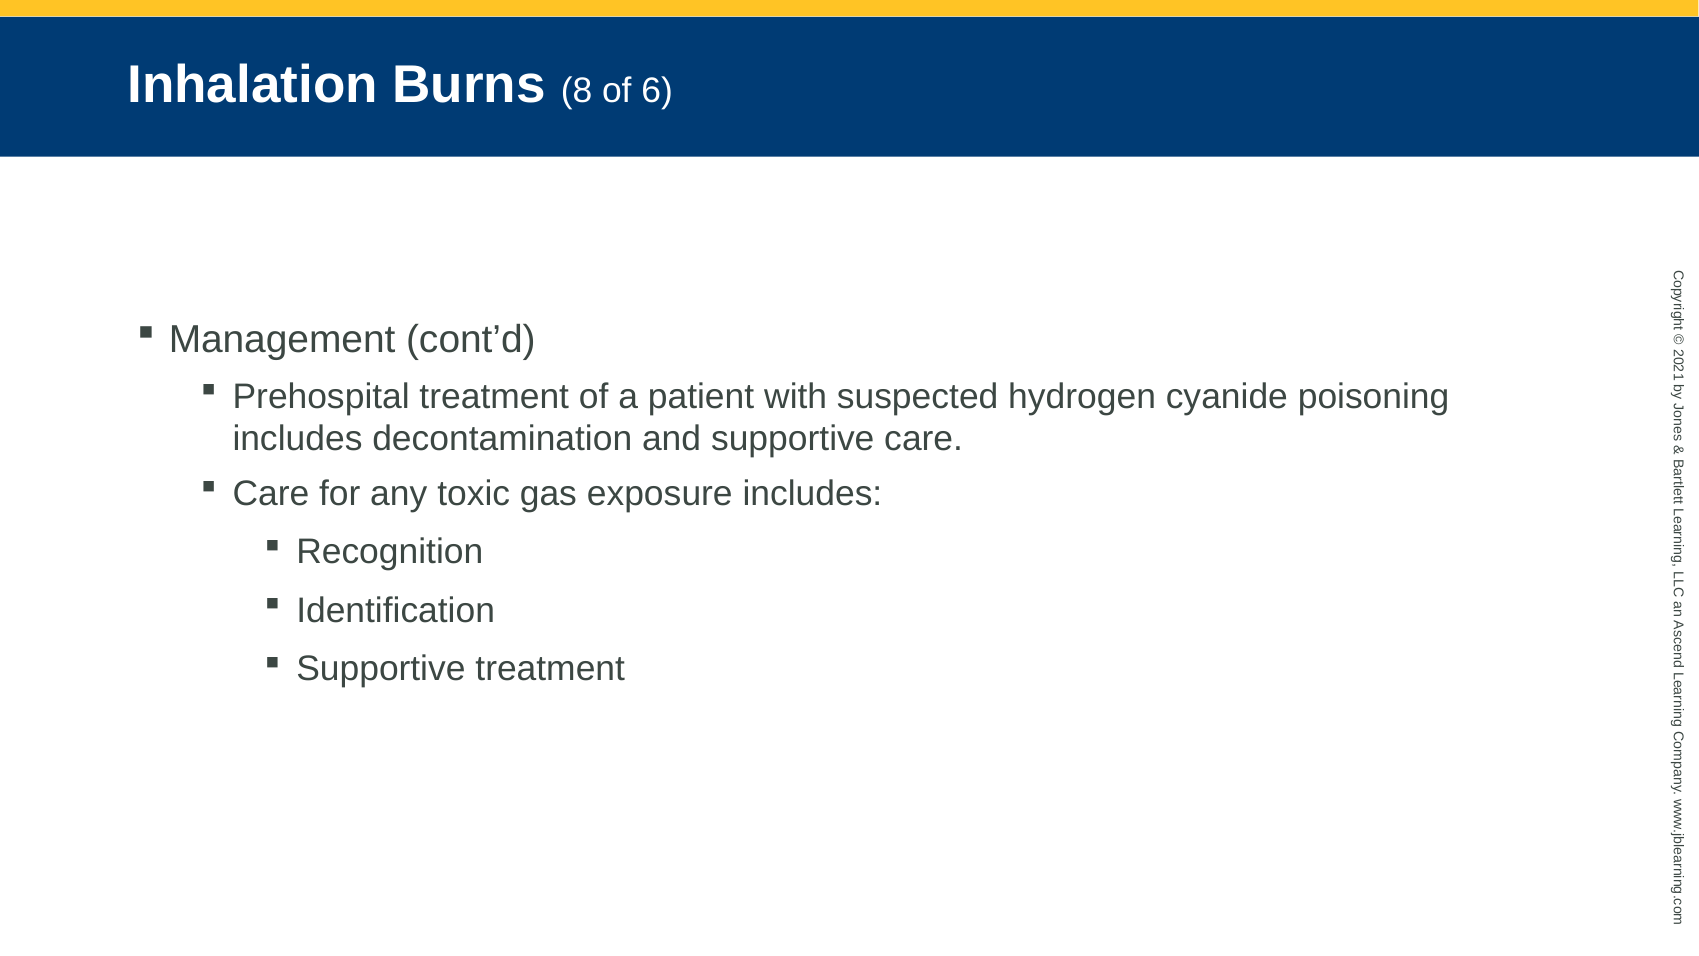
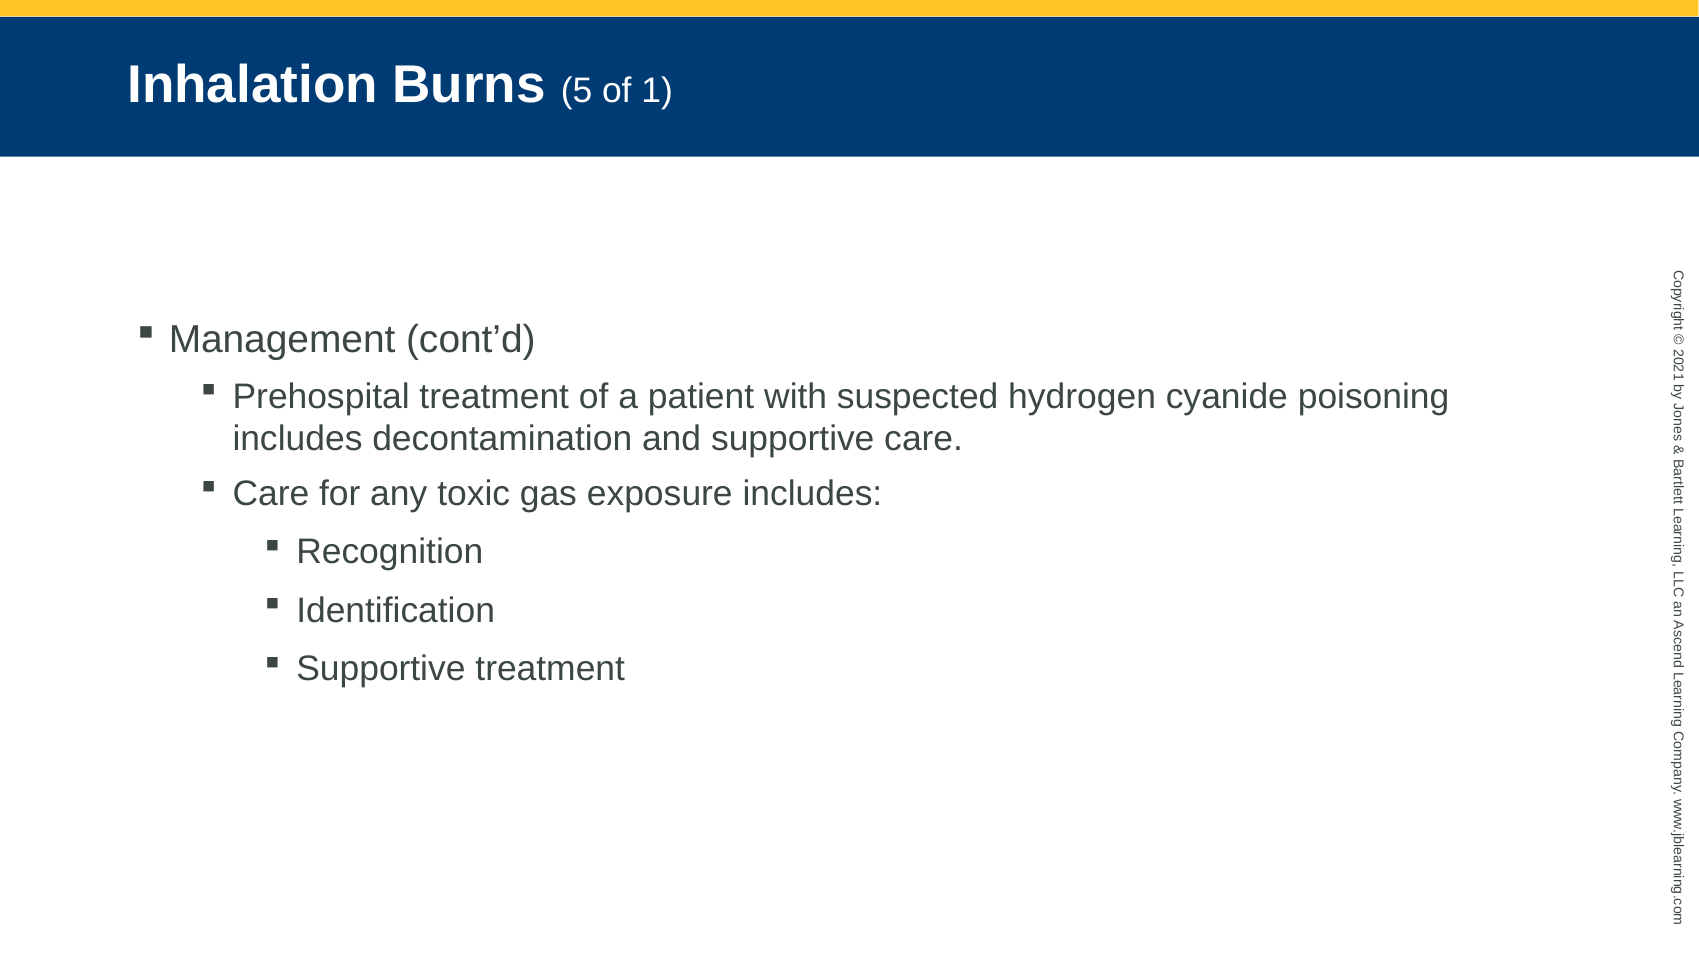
8: 8 -> 5 (577, 91)
of 6: 6 -> 1 (657, 91)
